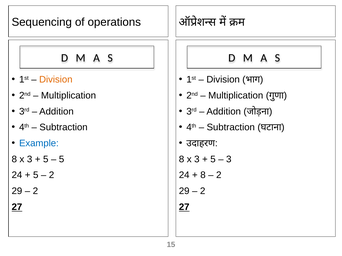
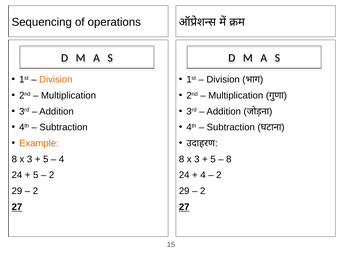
Example colour: blue -> orange (39, 144)
5: 5 -> 4 (62, 160)
3: 3 -> 8 (229, 160)
8: 8 -> 4 (203, 175)
